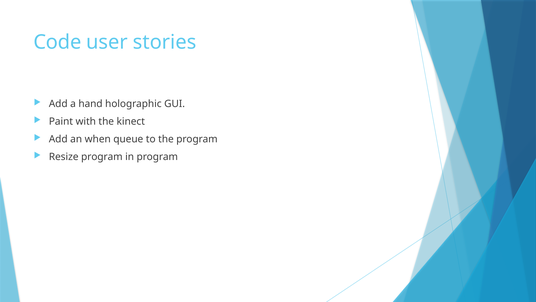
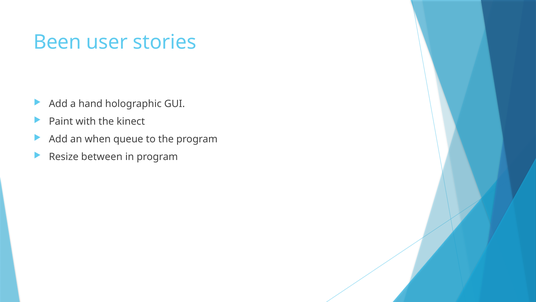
Code: Code -> Been (57, 42)
Resize program: program -> between (102, 157)
